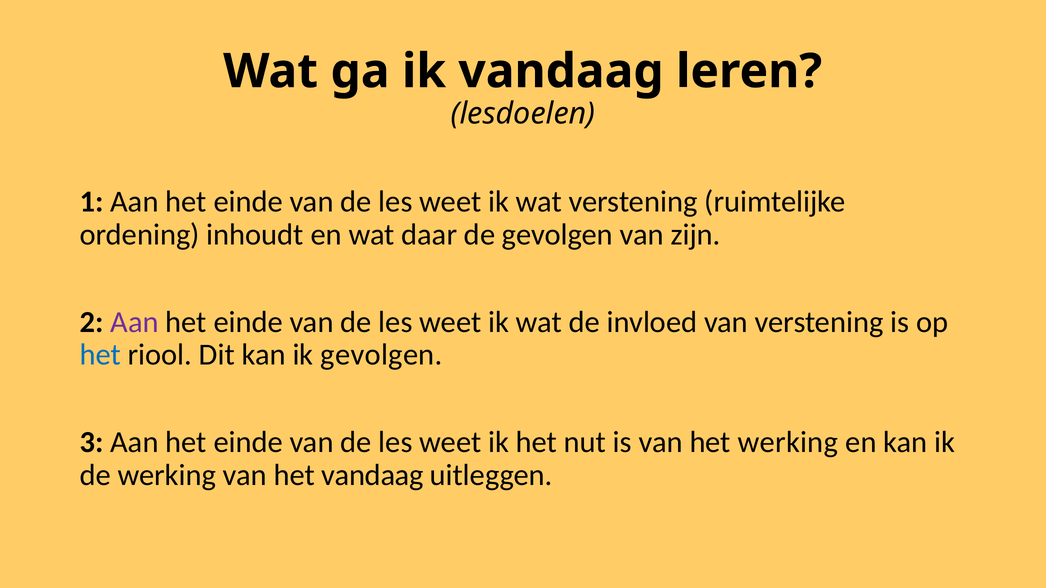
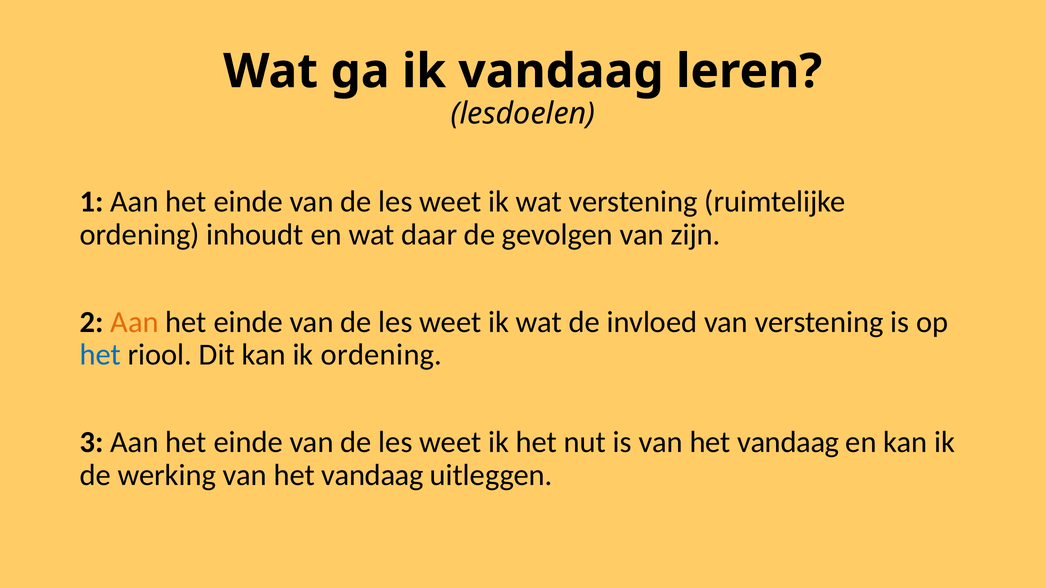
Aan colour: purple -> orange (135, 322)
ik gevolgen: gevolgen -> ordening (381, 355)
is van het werking: werking -> vandaag (788, 443)
